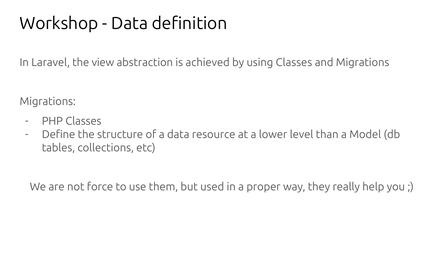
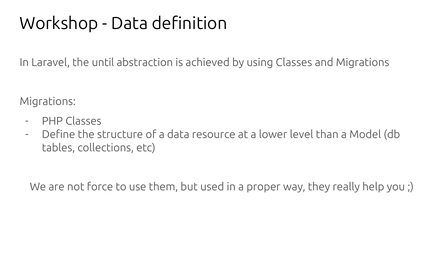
view: view -> until (103, 62)
